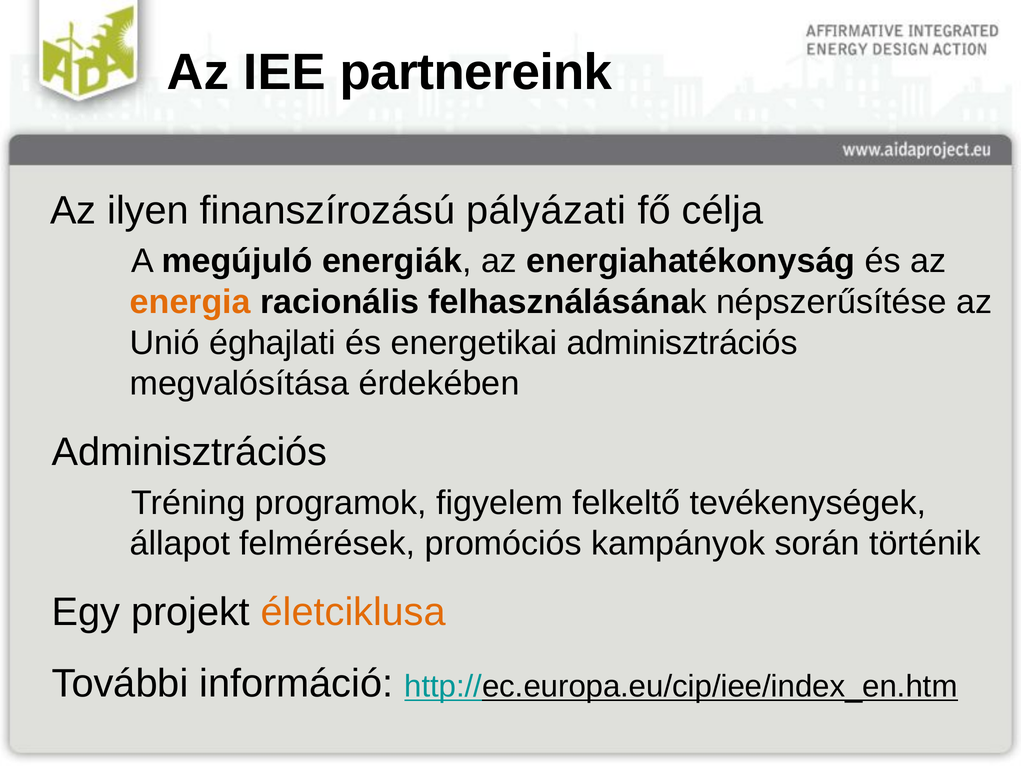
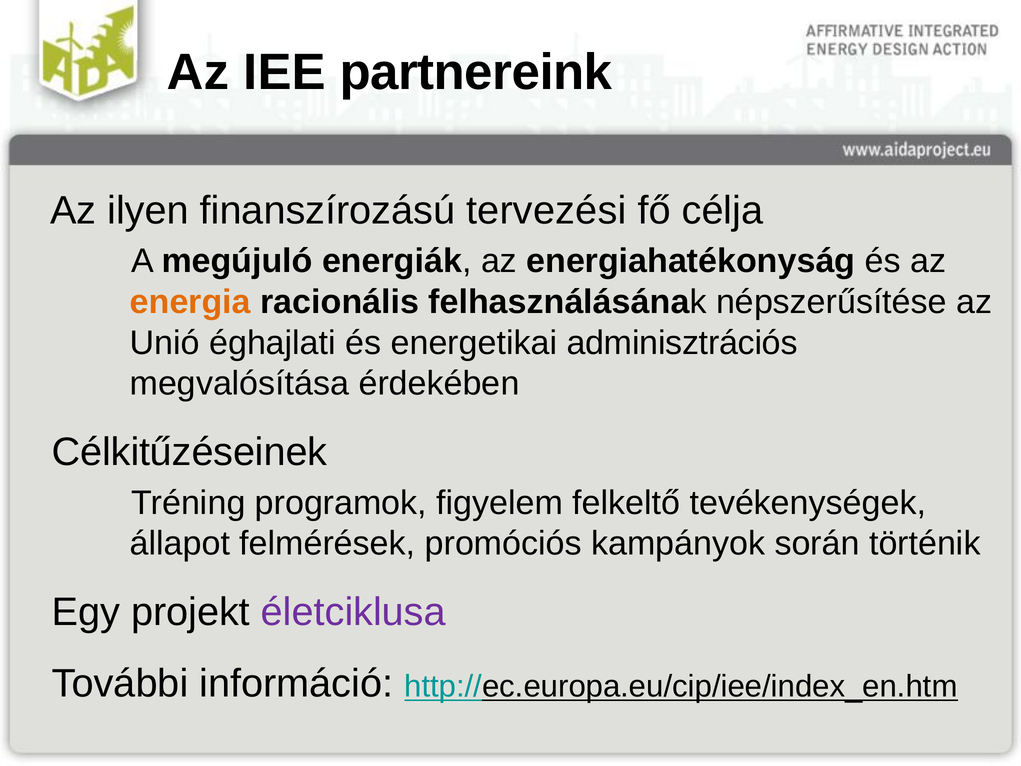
pályázati: pályázati -> tervezési (546, 210)
Adminisztrációs: Adminisztrációs -> Célkitűzéseinek (190, 452)
életciklusa colour: orange -> purple (353, 612)
